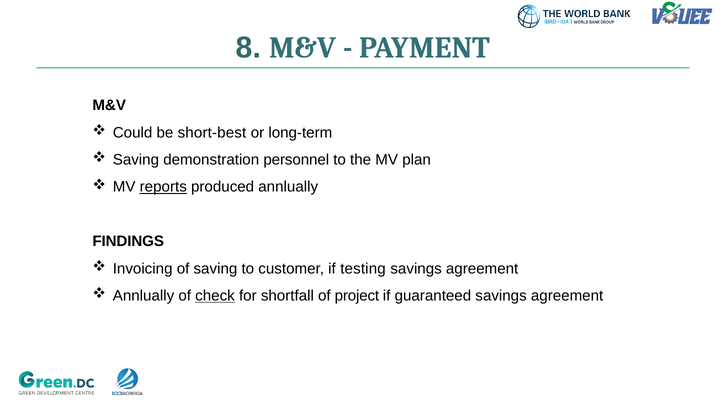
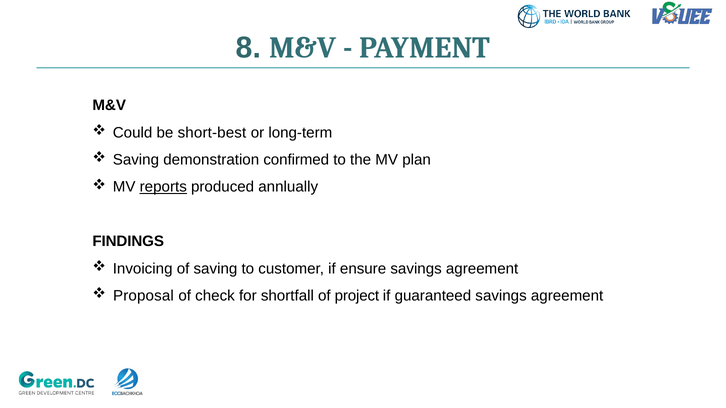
personnel: personnel -> confirmed (296, 160)
testing: testing -> ensure (363, 269)
Annlually: Annlually -> Proposal (143, 296)
check underline: present -> none (215, 296)
